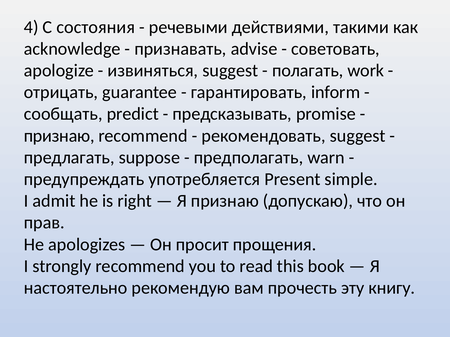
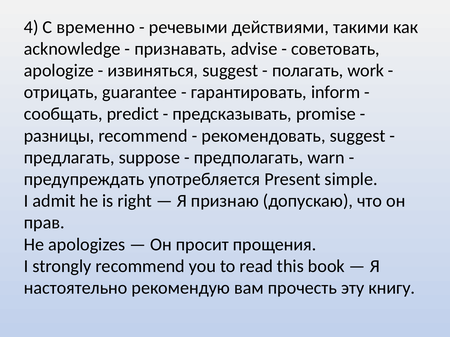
состояния: состояния -> временно (96, 27)
признаю: признаю -> разницы (59, 136)
